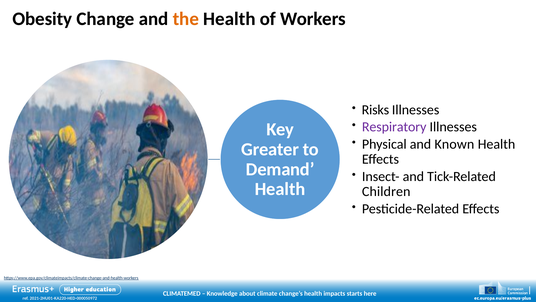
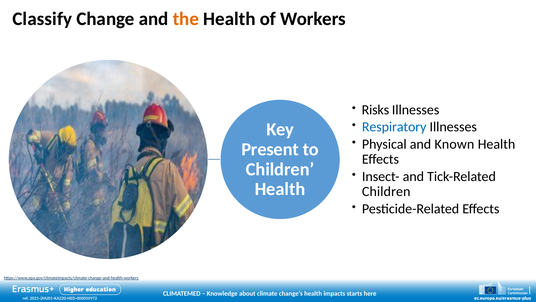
Obesity: Obesity -> Classify (42, 19)
Respiratory colour: purple -> blue (394, 127)
Greater: Greater -> Present (270, 149)
Demand: Demand -> Children (280, 169)
